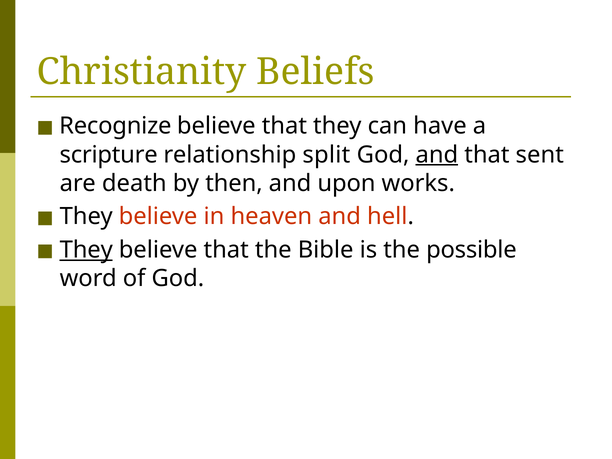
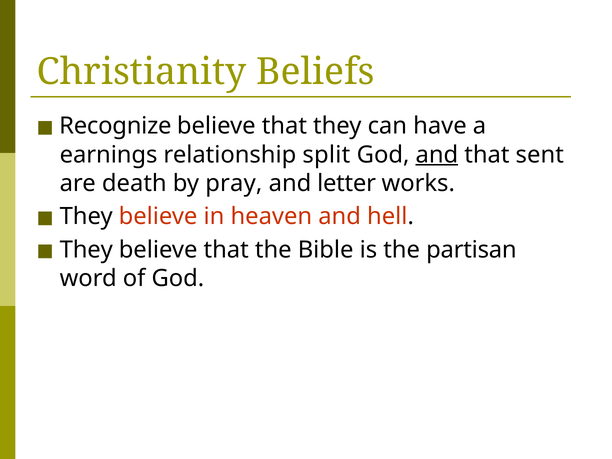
scripture: scripture -> earnings (109, 155)
then: then -> pray (234, 183)
upon: upon -> letter (347, 183)
They underline: present -> none (86, 250)
possible: possible -> partisan (471, 250)
